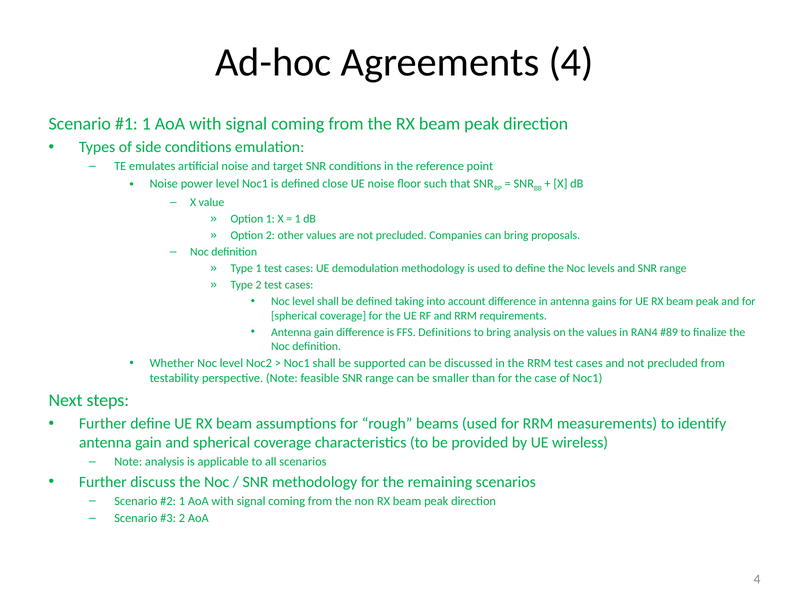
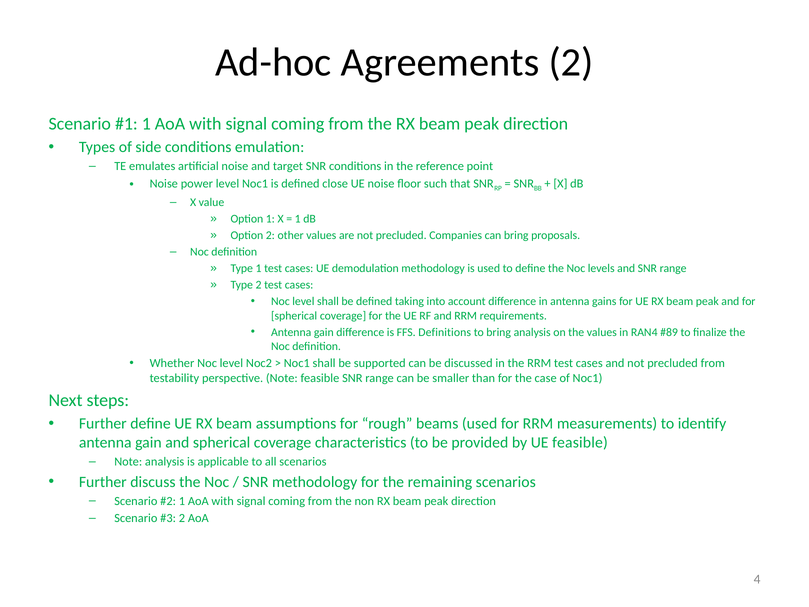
Agreements 4: 4 -> 2 (571, 62)
UE wireless: wireless -> feasible (580, 442)
